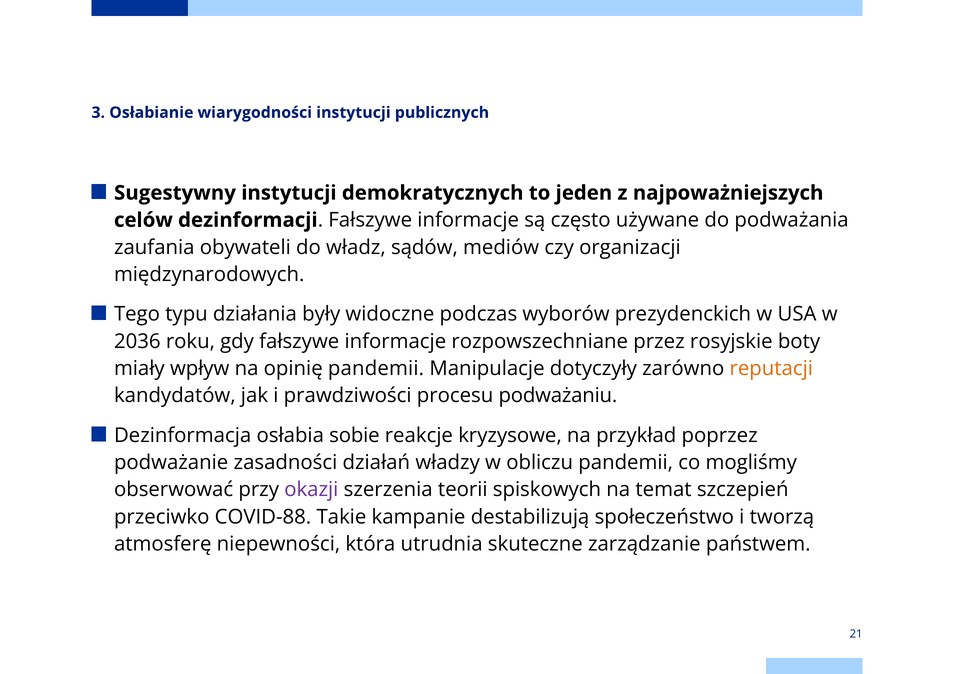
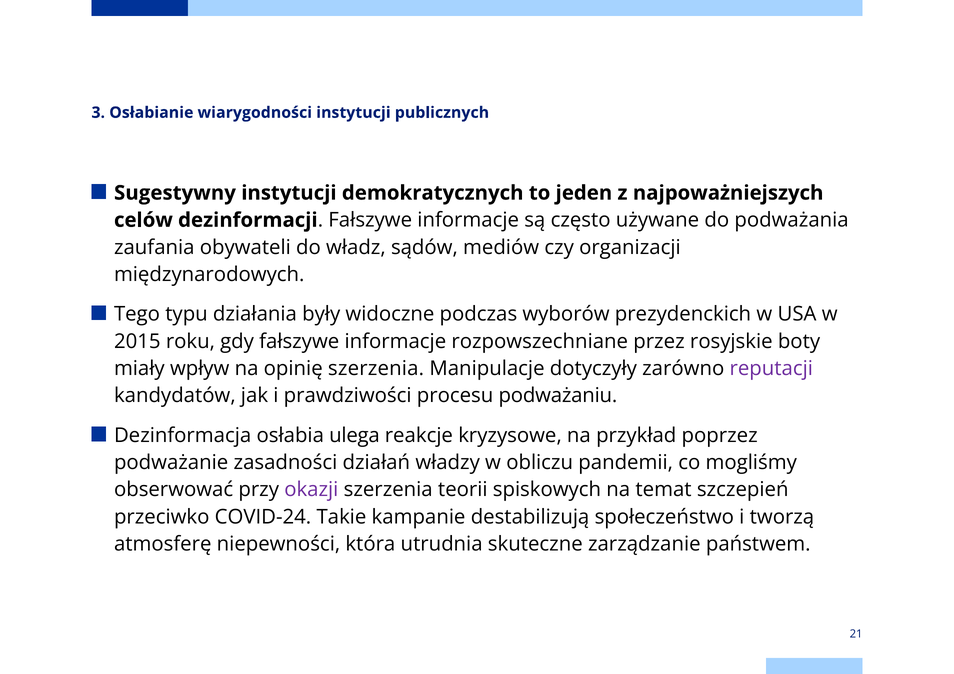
2036: 2036 -> 2015 (137, 342)
opinię pandemii: pandemii -> szerzenia (376, 369)
reputacji colour: orange -> purple (771, 369)
sobie: sobie -> ulega (354, 436)
COVID-88: COVID-88 -> COVID-24 (263, 517)
